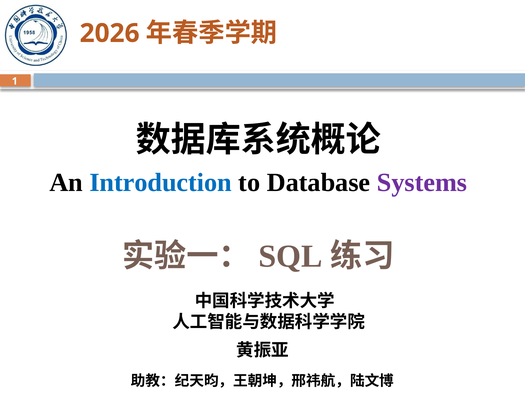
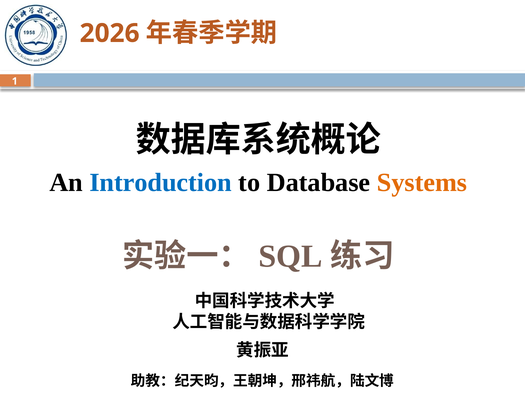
Systems colour: purple -> orange (422, 183)
